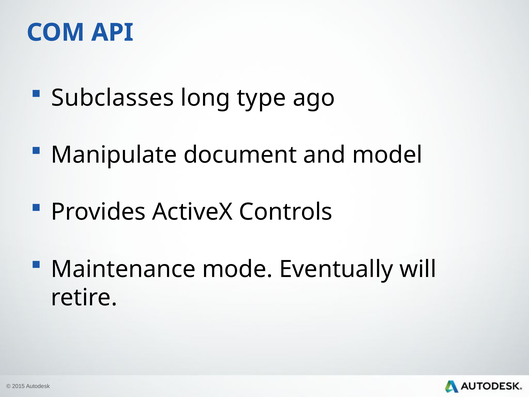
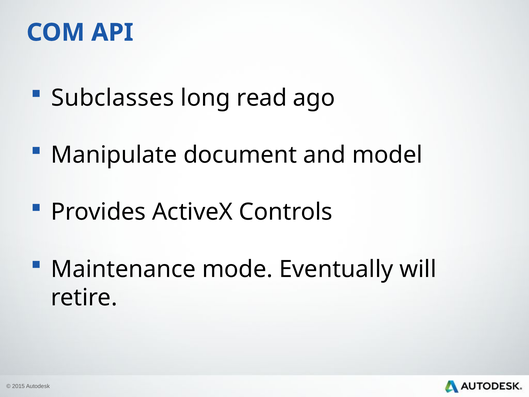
type: type -> read (262, 98)
